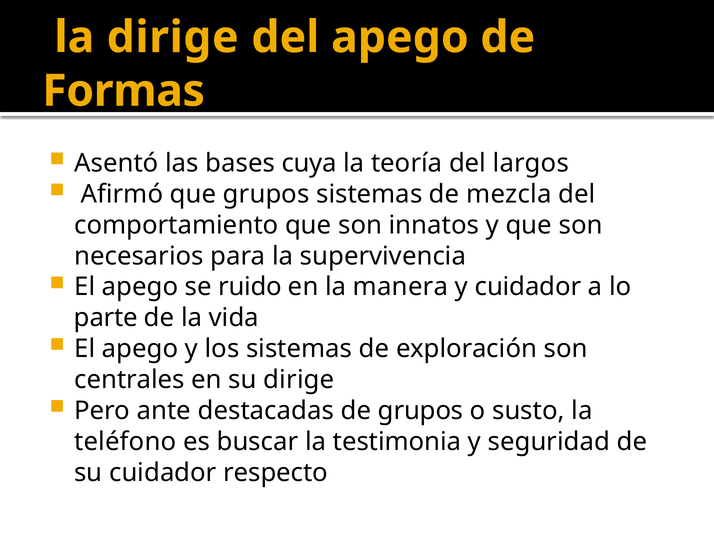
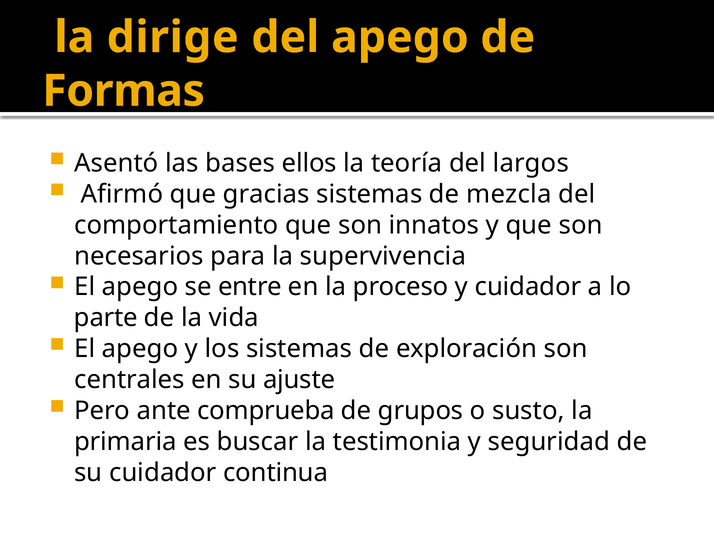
cuya: cuya -> ellos (309, 163)
que grupos: grupos -> gracias (266, 194)
ruido: ruido -> entre (250, 287)
manera: manera -> proceso (401, 287)
su dirige: dirige -> ajuste (299, 379)
destacadas: destacadas -> comprueba (266, 410)
teléfono: teléfono -> primaria (125, 441)
respecto: respecto -> continua (276, 472)
